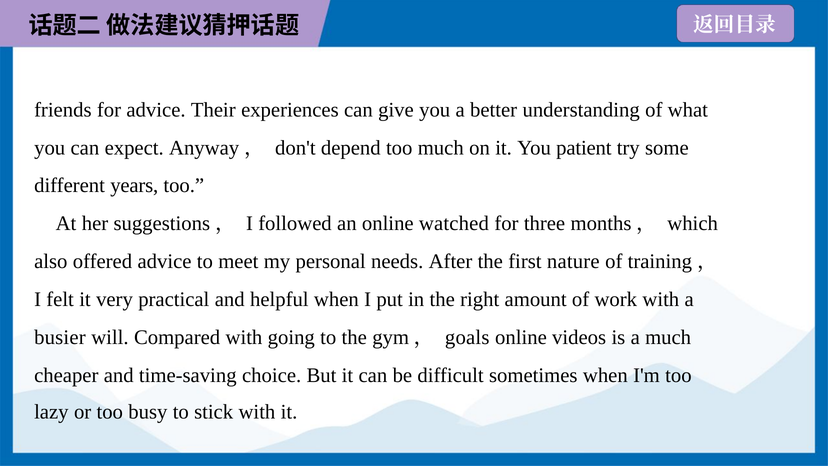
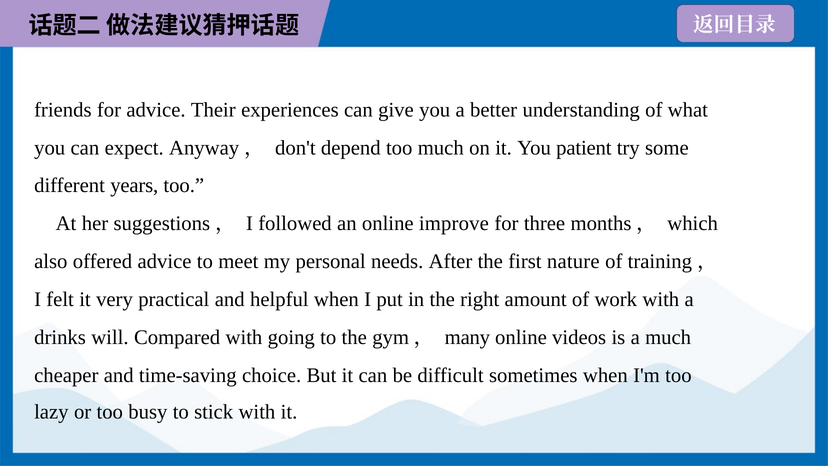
watched: watched -> improve (454, 223)
busier: busier -> drinks (60, 337)
goals: goals -> many (467, 337)
